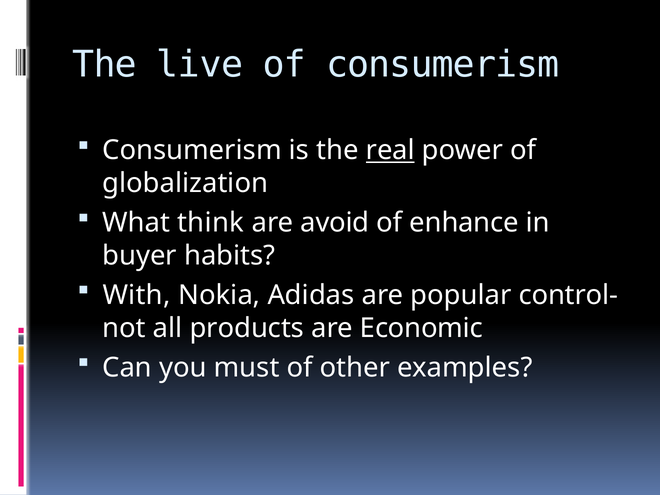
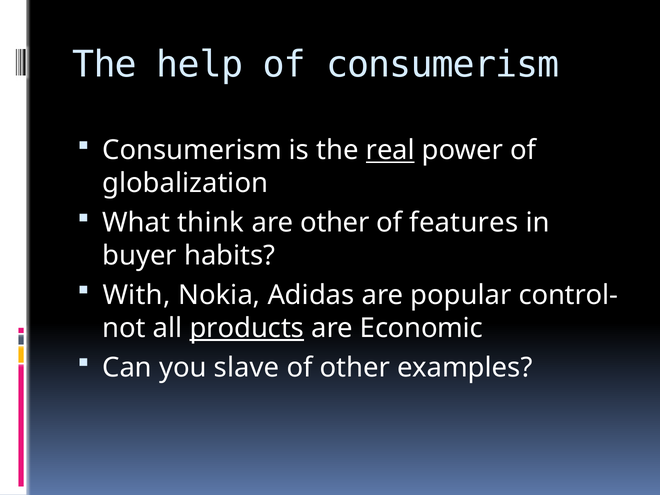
live: live -> help (200, 65)
are avoid: avoid -> other (335, 223)
enhance: enhance -> features (464, 223)
products underline: none -> present (247, 328)
must: must -> slave (247, 368)
